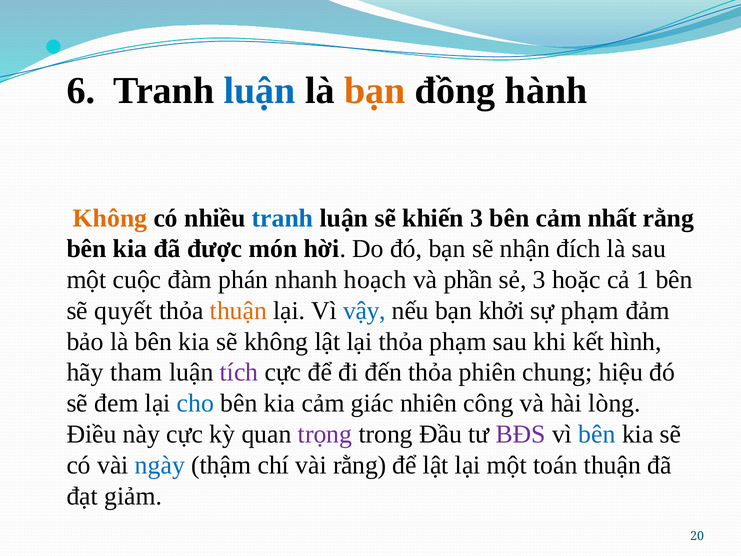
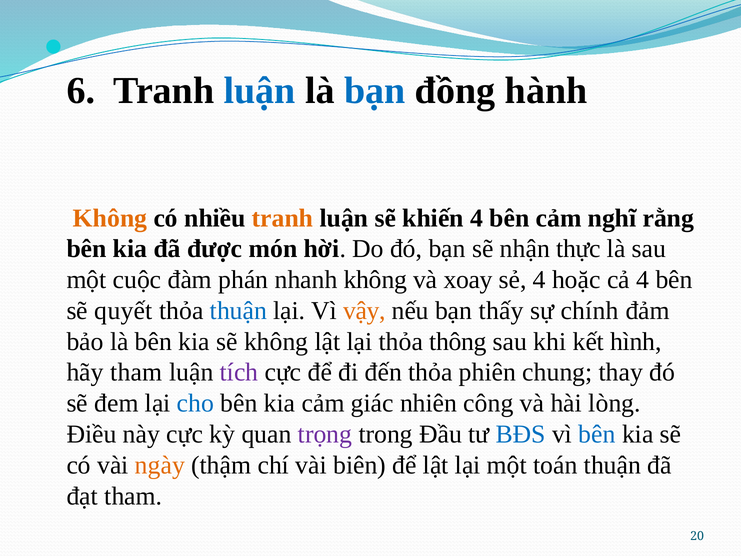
bạn colour: orange -> blue (375, 91)
tranh colour: blue -> orange (283, 218)
khiến 3: 3 -> 4 (477, 218)
nhất: nhất -> nghĩ (612, 218)
đích: đích -> thực (579, 249)
nhanh hoạch: hoạch -> không (375, 280)
phần: phần -> xoay (468, 280)
sẻ 3: 3 -> 4 (539, 280)
cả 1: 1 -> 4 (643, 280)
thuận colour: orange -> blue (238, 311)
vậy colour: blue -> orange (364, 311)
khởi: khởi -> thấy (501, 311)
sự phạm: phạm -> chính (590, 311)
thỏa phạm: phạm -> thông (458, 341)
hiệu: hiệu -> thay (621, 372)
BĐS colour: purple -> blue (521, 434)
ngày colour: blue -> orange (160, 465)
vài rằng: rằng -> biên (360, 465)
đạt giảm: giảm -> tham (133, 496)
